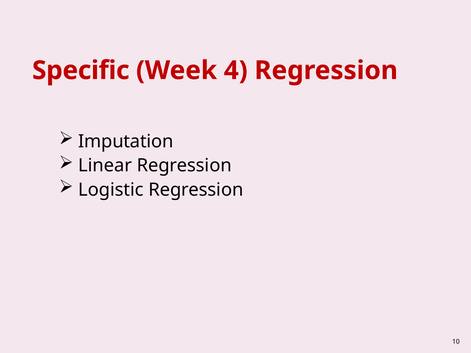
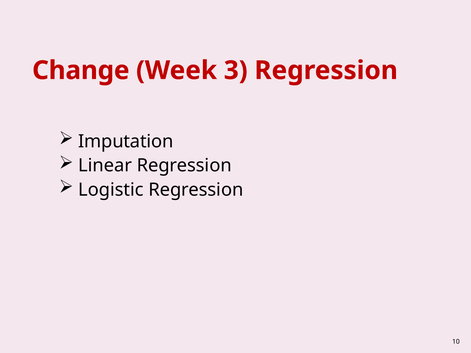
Specific: Specific -> Change (81, 70)
4: 4 -> 3 (236, 70)
